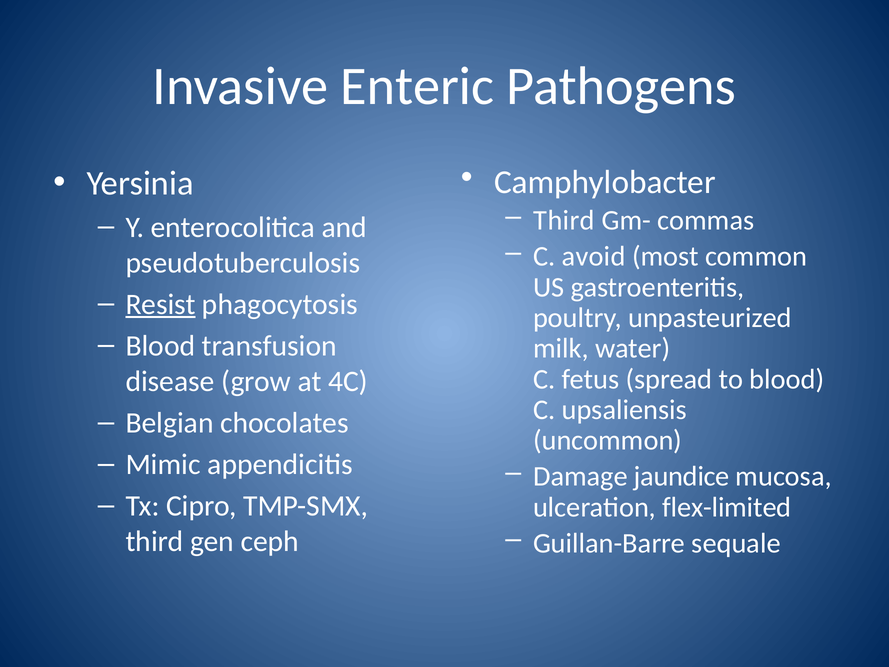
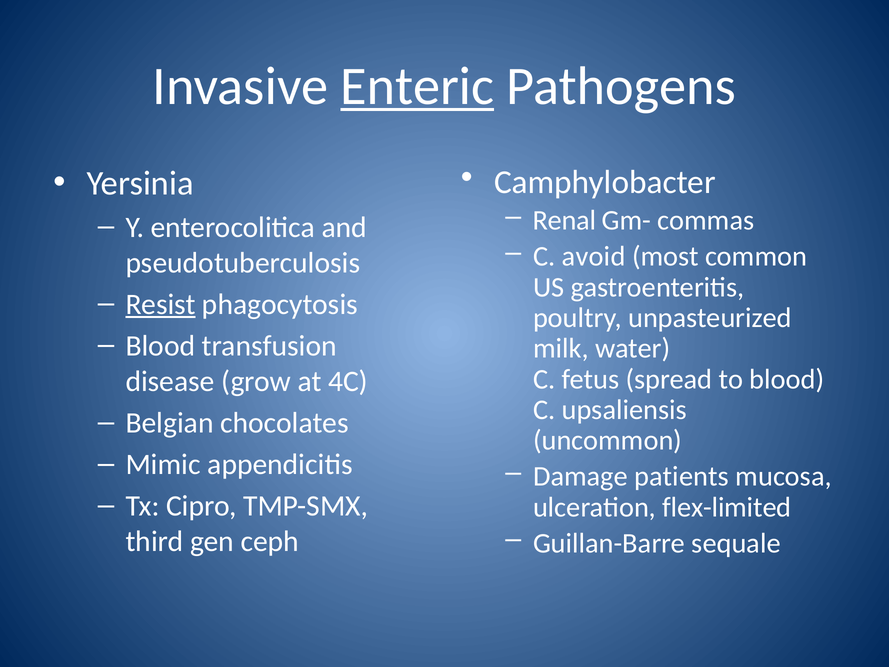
Enteric underline: none -> present (417, 86)
Third: Third -> Renal (564, 220)
jaundice: jaundice -> patients (682, 476)
